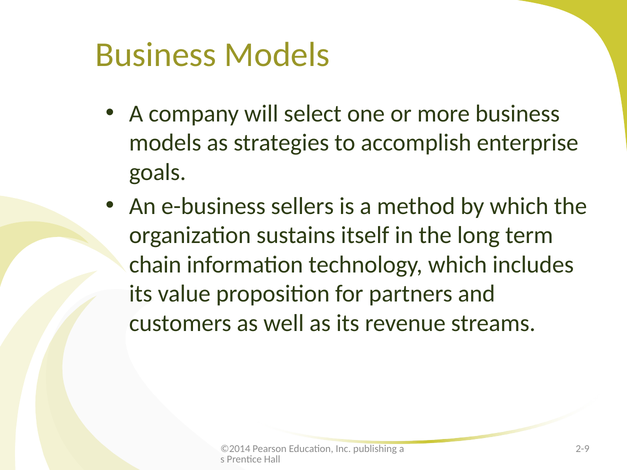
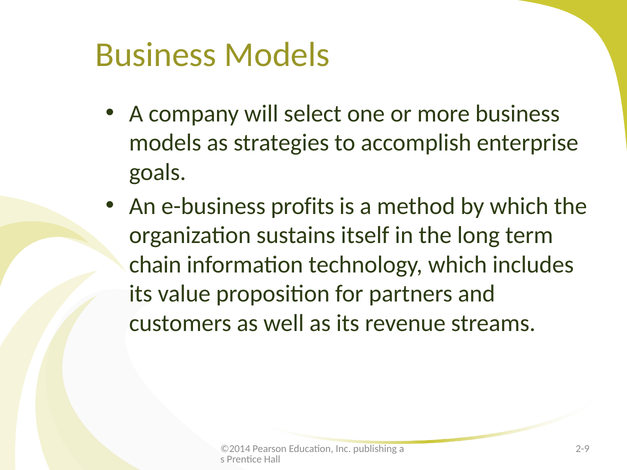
sellers: sellers -> profits (303, 206)
